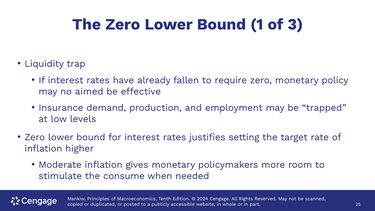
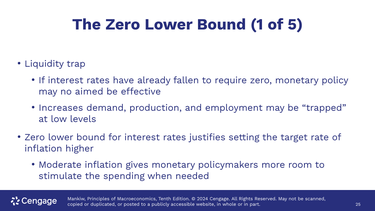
3: 3 -> 5 (295, 24)
Insurance: Insurance -> Increases (61, 108)
consume: consume -> spending (124, 176)
